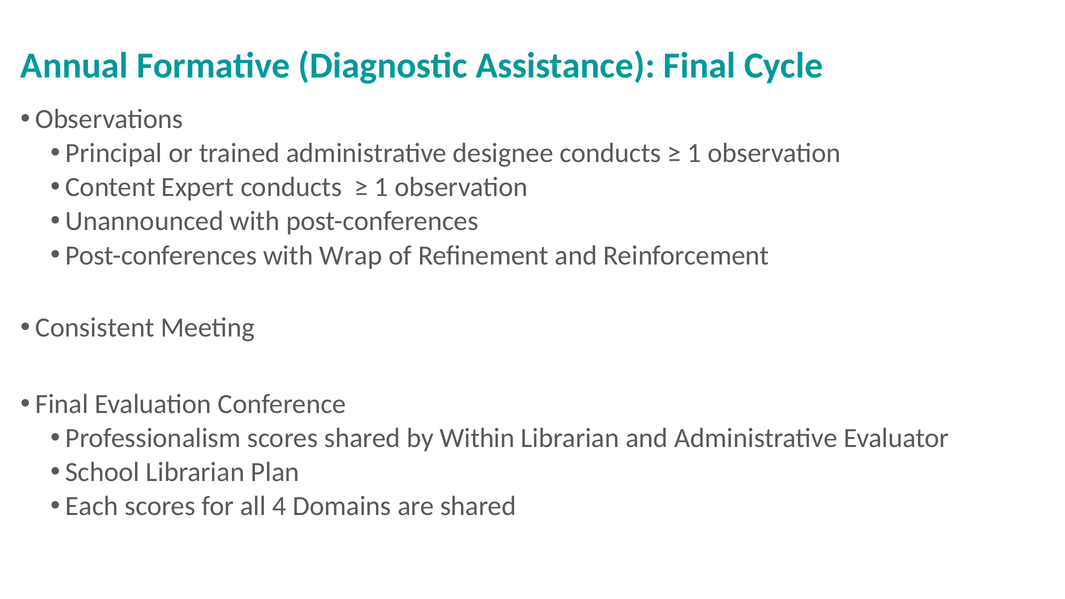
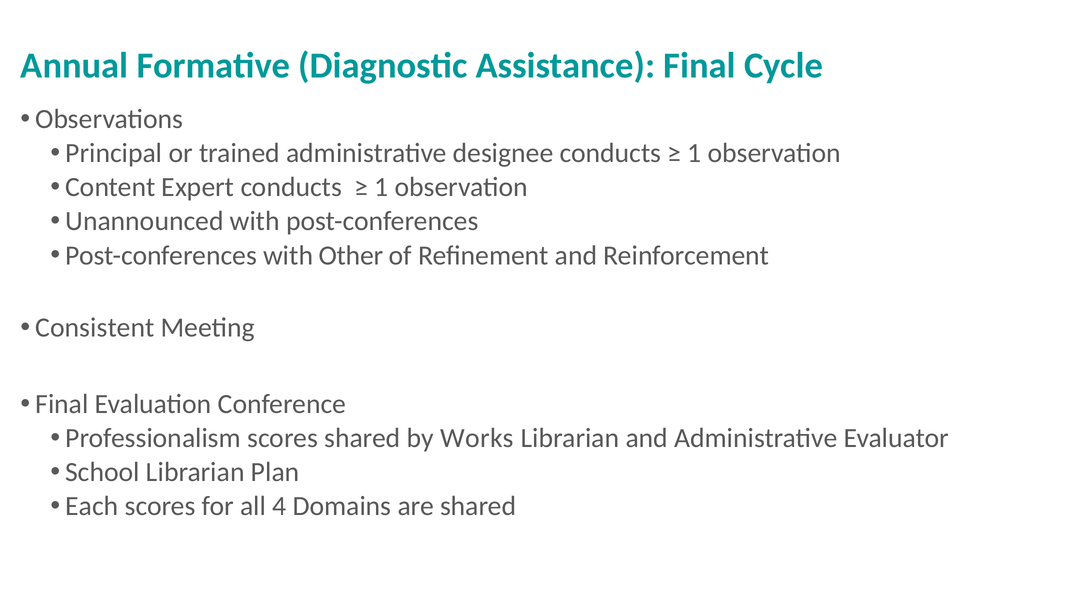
Wrap: Wrap -> Other (351, 255)
Within: Within -> Works (477, 438)
